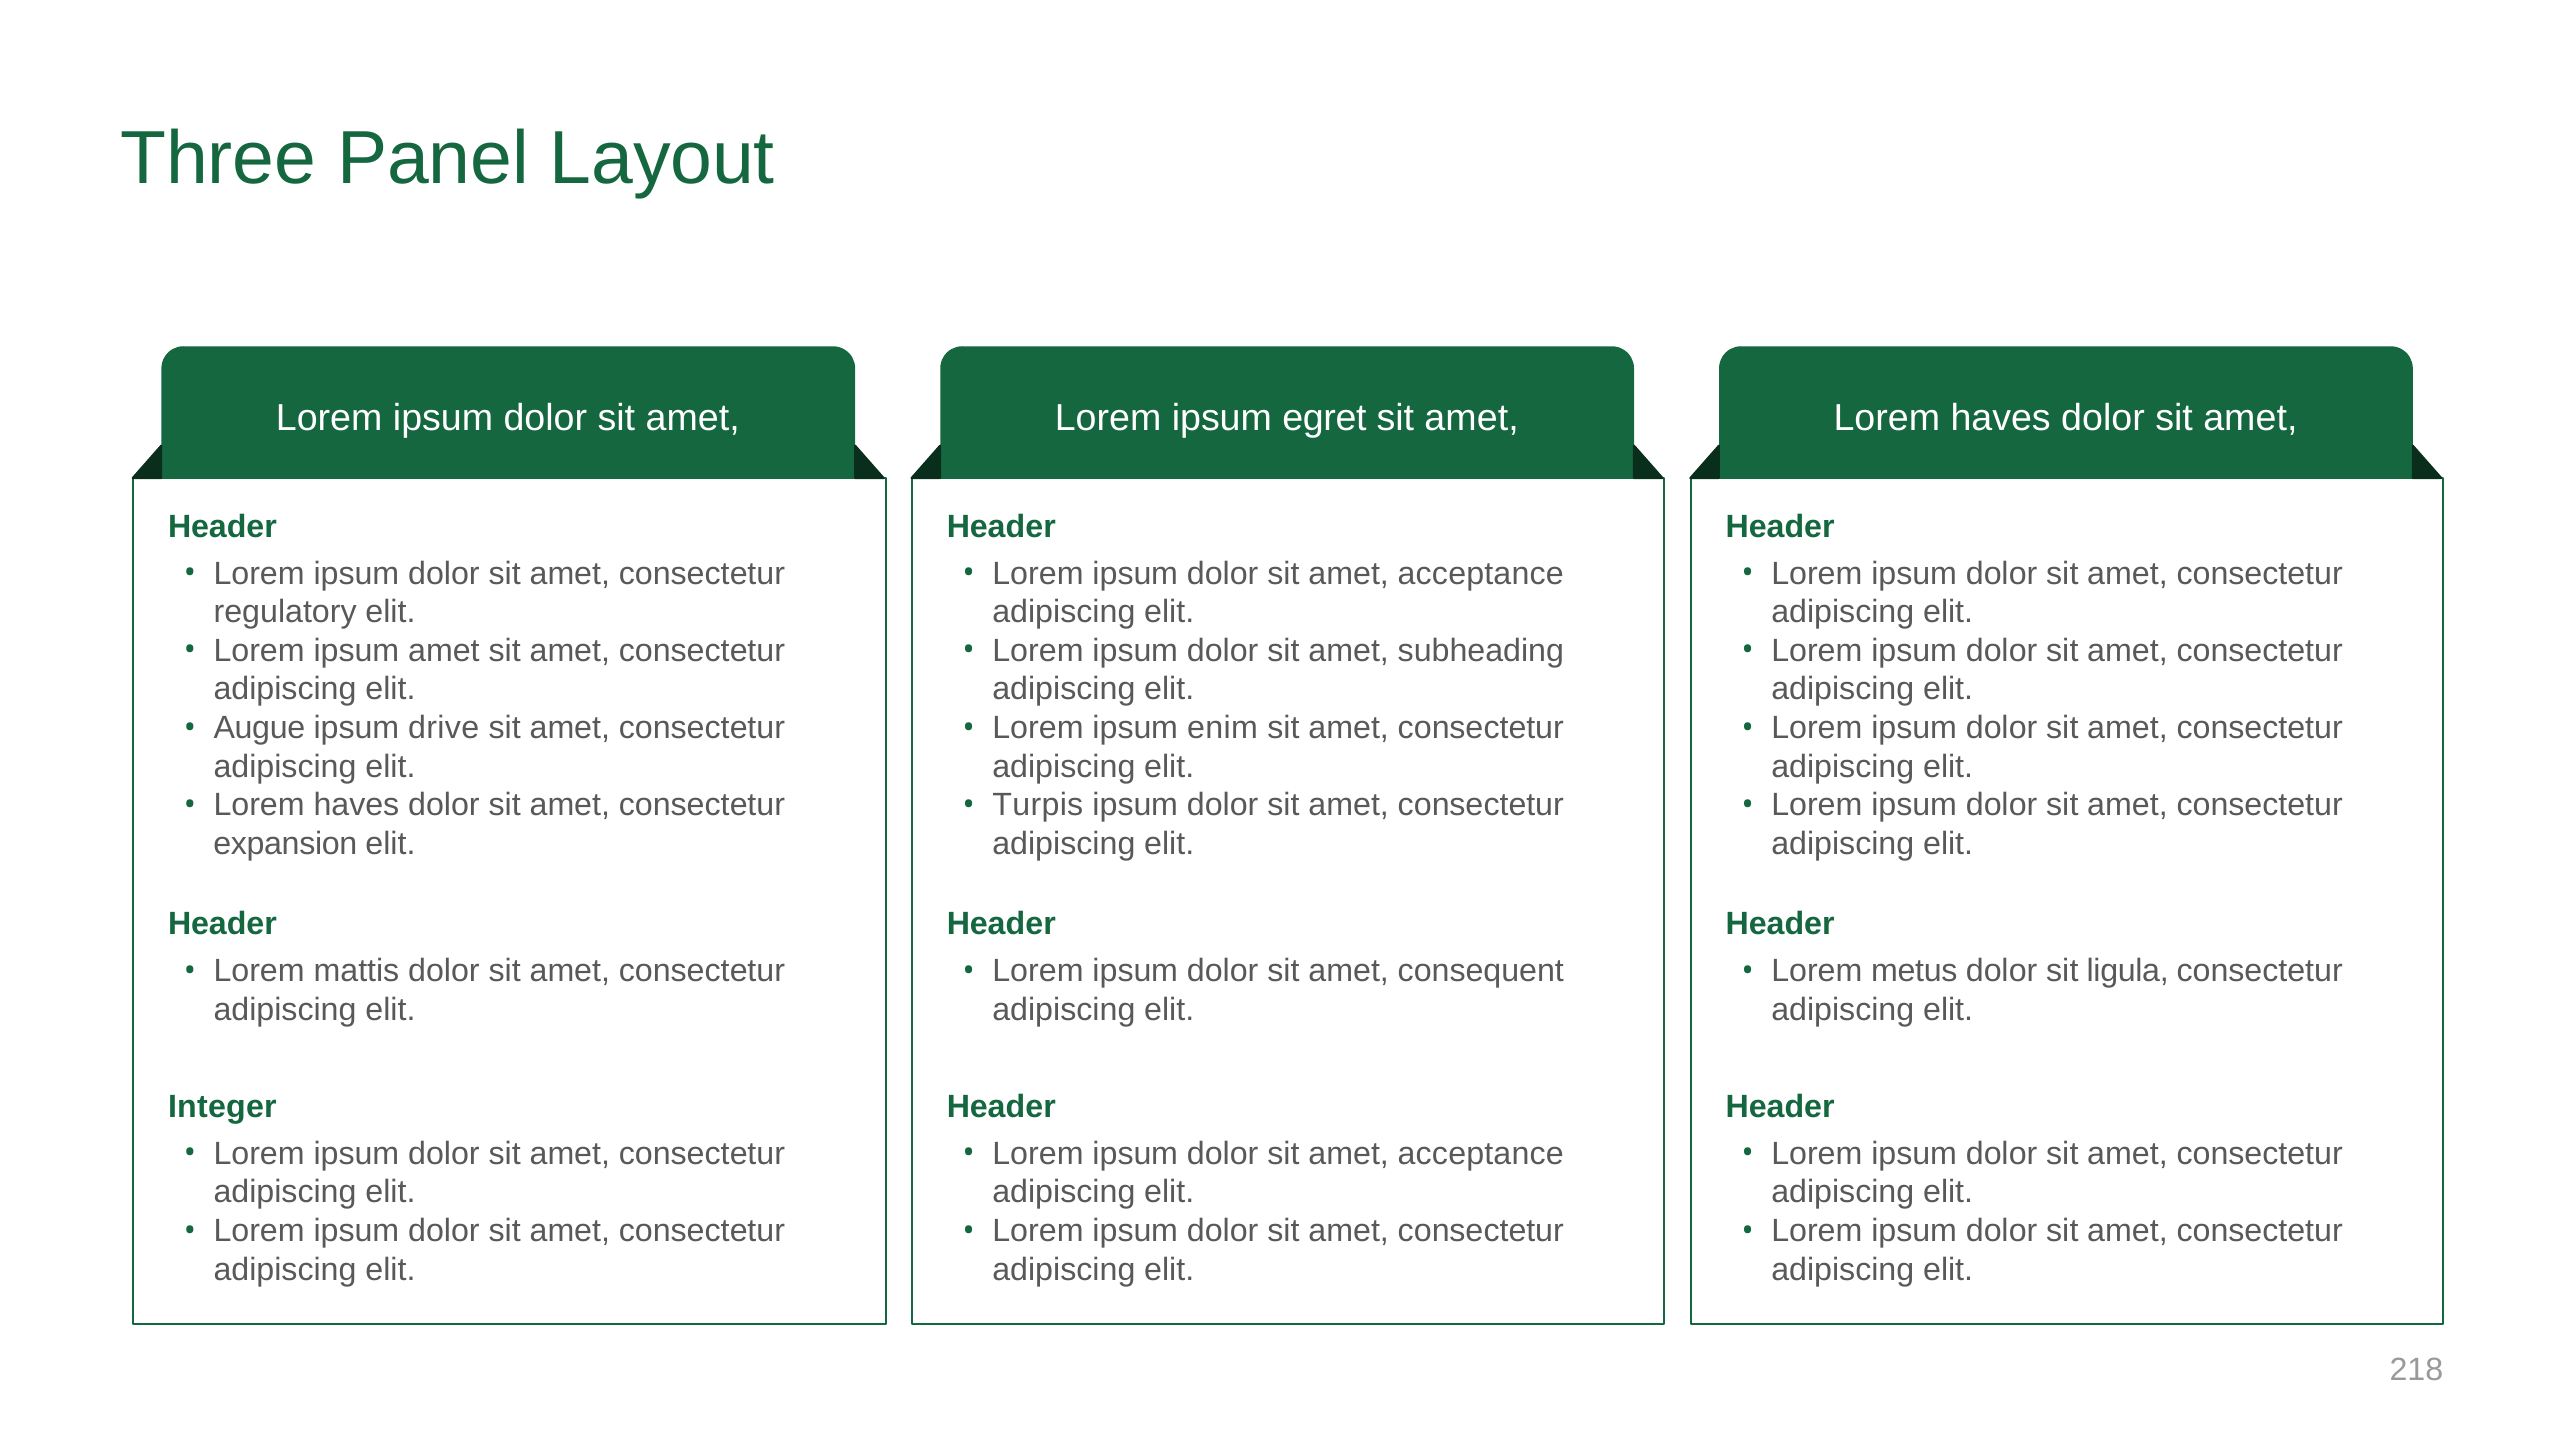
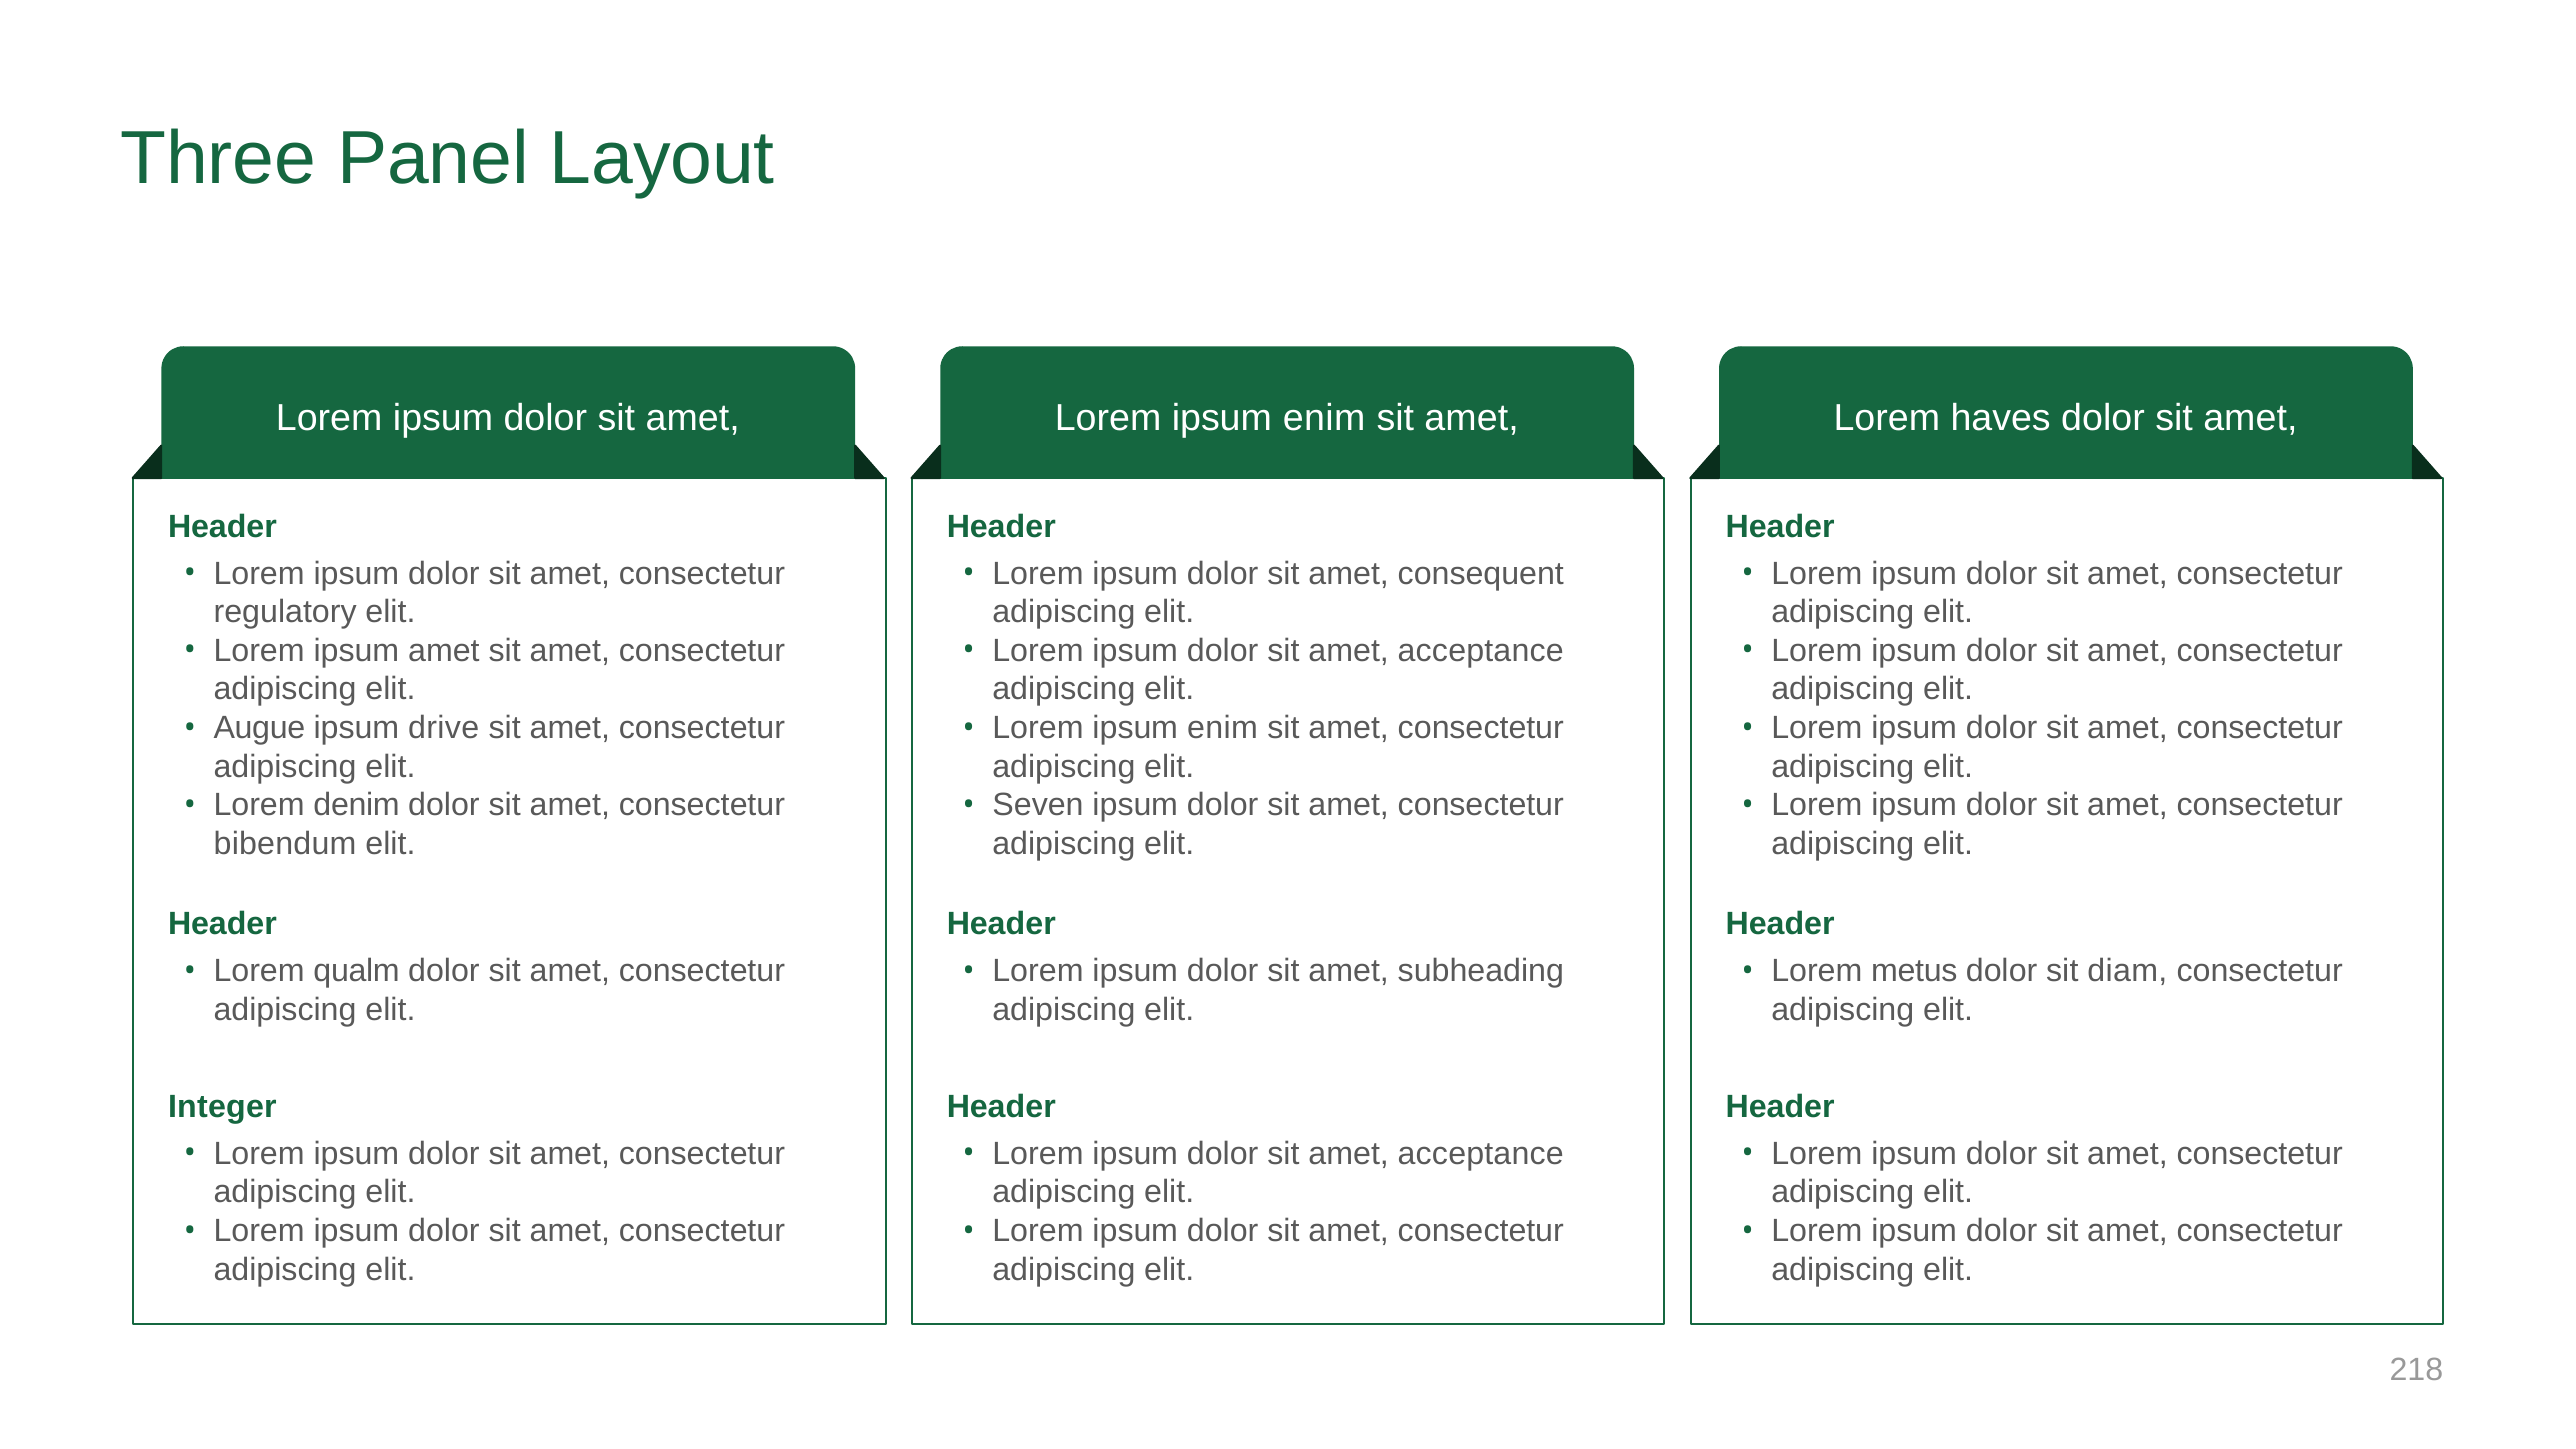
egret: egret -> enim (1324, 418)
acceptance: acceptance -> consequent (1481, 573)
subheading: subheading -> acceptance (1481, 651)
haves: haves -> denim (357, 805)
Turpis: Turpis -> Seven (1038, 805)
expansion: expansion -> bibendum (285, 844)
mattis: mattis -> qualm (357, 971)
consequent: consequent -> subheading (1481, 971)
ligula: ligula -> diam (2127, 971)
